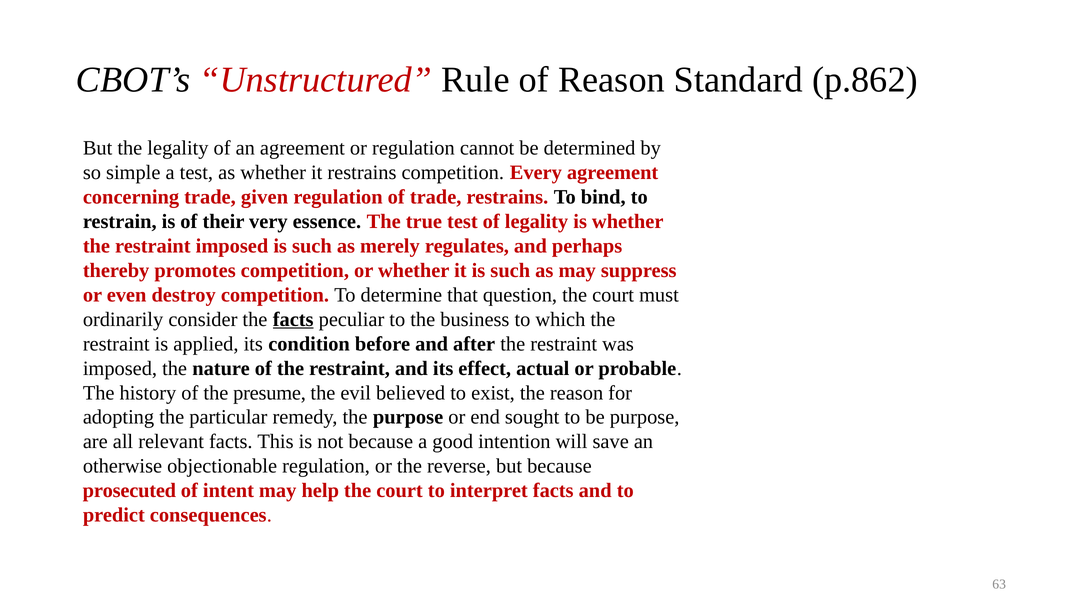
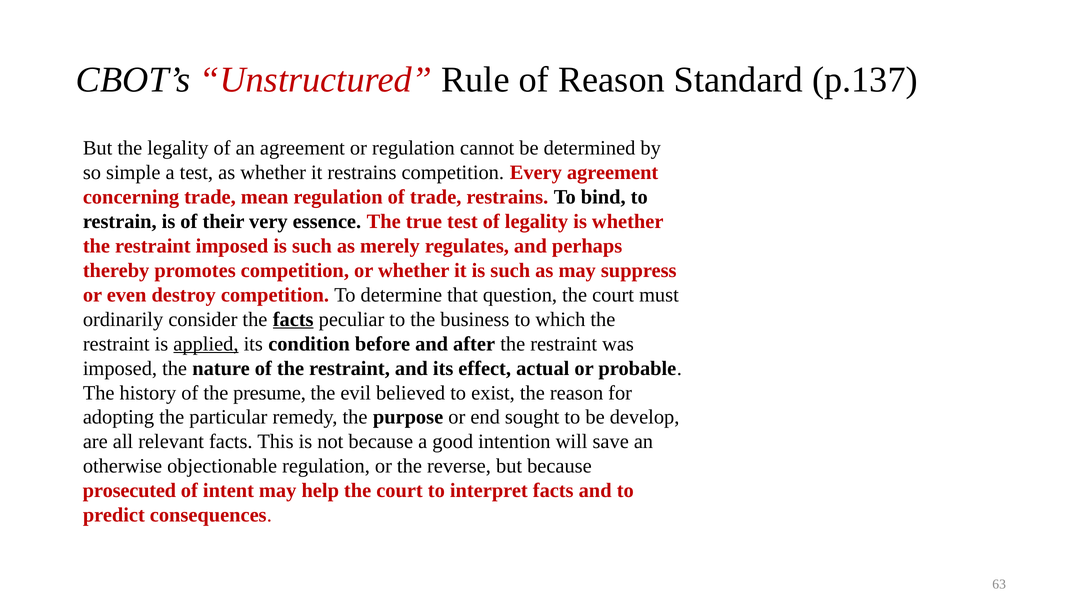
p.862: p.862 -> p.137 (865, 80)
given: given -> mean (265, 197)
applied underline: none -> present (206, 344)
be purpose: purpose -> develop (645, 418)
